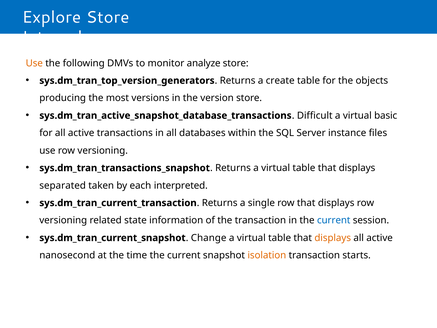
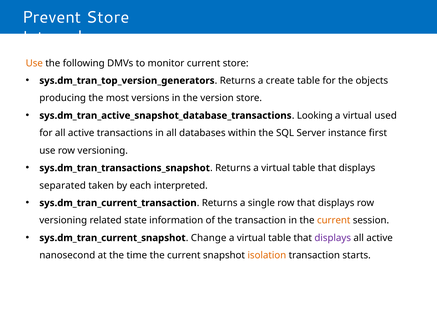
Explore: Explore -> Prevent (52, 17)
monitor analyze: analyze -> current (204, 63)
Difficult: Difficult -> Looking (315, 115)
basic: basic -> used (386, 115)
files: files -> first (378, 133)
current colour: blue -> orange (334, 220)
displays colour: orange -> purple (333, 238)
